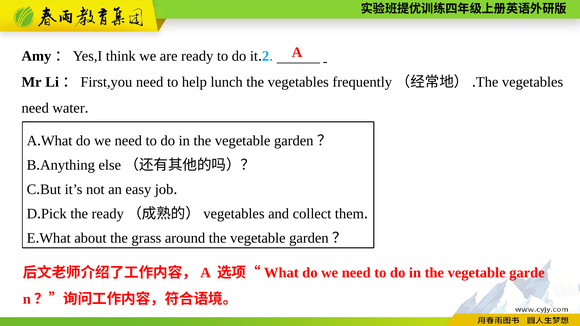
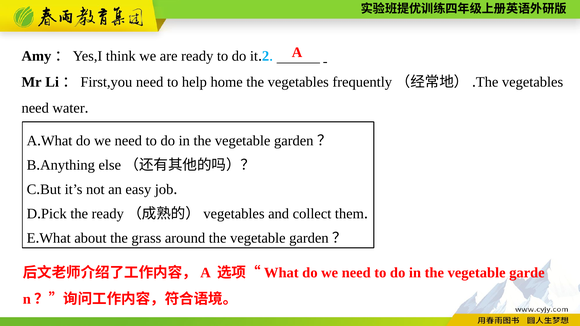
lunch: lunch -> home (227, 82)
